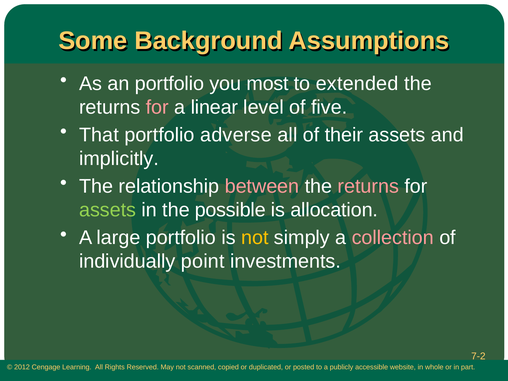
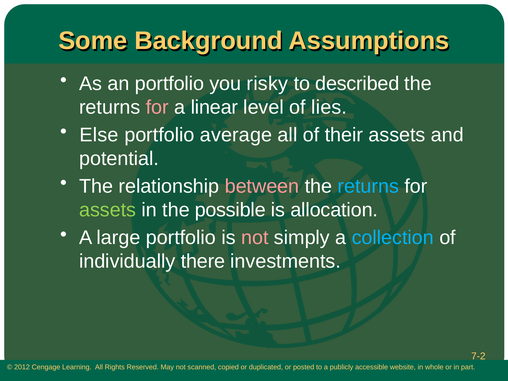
most: most -> risky (267, 84)
extended: extended -> described (357, 84)
five: five -> lies (329, 107)
That: That -> Else (99, 135)
adverse: adverse -> average (236, 135)
implicitly: implicitly -> potential (119, 159)
returns colour: pink -> light blue (368, 186)
not colour: yellow -> pink (255, 238)
collection colour: pink -> light blue (393, 238)
point: point -> there (203, 261)
